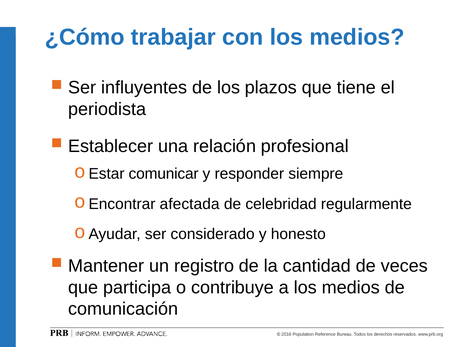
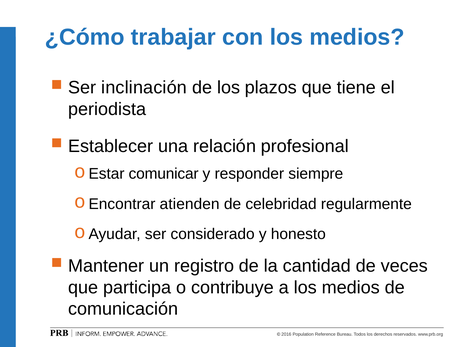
influyentes: influyentes -> inclinación (144, 88)
afectada: afectada -> atienden (190, 204)
